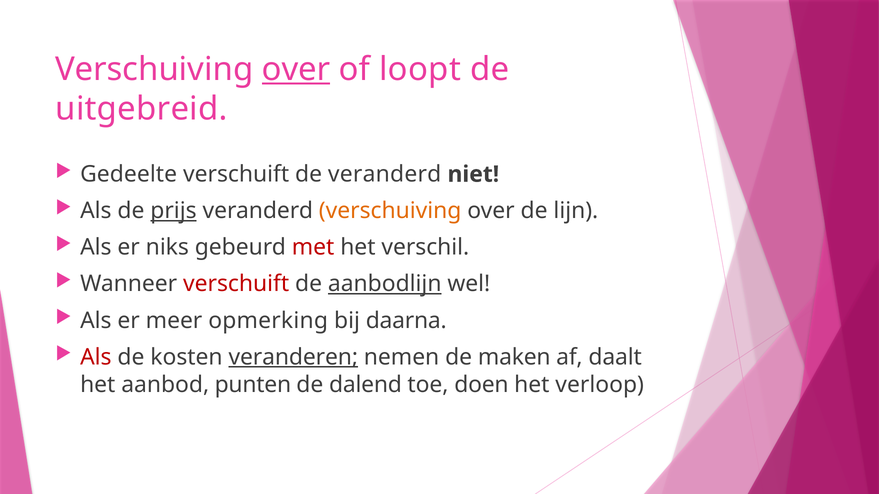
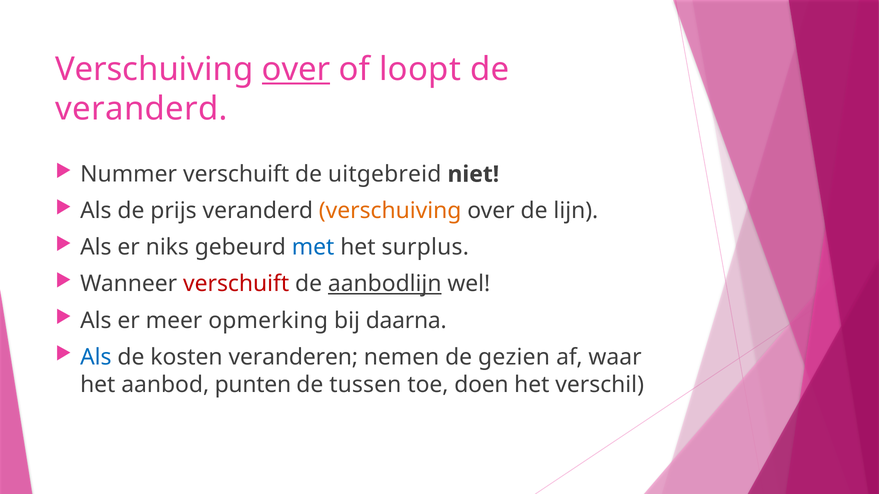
uitgebreid: uitgebreid -> veranderd (141, 109)
Gedeelte: Gedeelte -> Nummer (129, 174)
de veranderd: veranderd -> uitgebreid (385, 174)
prijs underline: present -> none (173, 211)
met colour: red -> blue (313, 248)
verschil: verschil -> surplus (425, 248)
Als colour: red -> blue (96, 357)
veranderen underline: present -> none (293, 357)
maken: maken -> gezien (514, 357)
daalt: daalt -> waar (615, 357)
dalend: dalend -> tussen (365, 385)
verloop: verloop -> verschil (600, 385)
